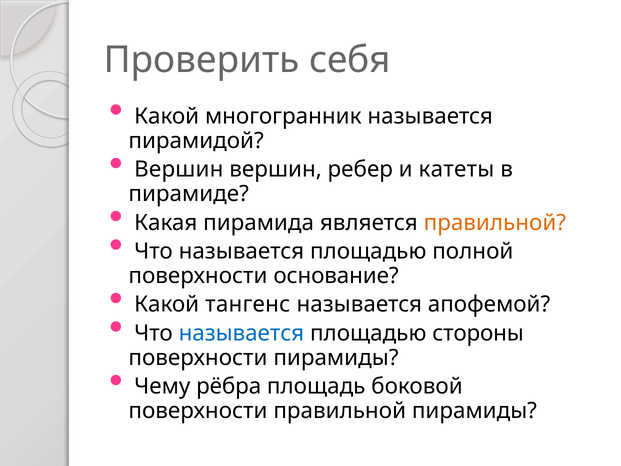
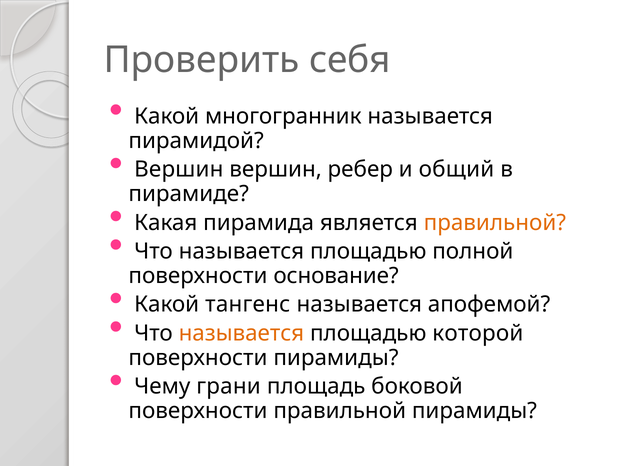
катеты: катеты -> общий (456, 169)
называется colour: blue -> orange (241, 333)
стороны: стороны -> которой (478, 333)
рёбра: рёбра -> грани (229, 386)
